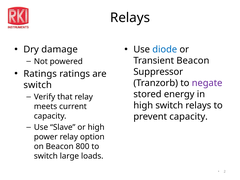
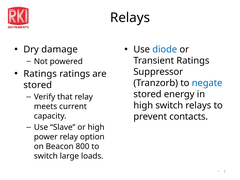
Transient Beacon: Beacon -> Ratings (193, 61)
negate colour: purple -> blue (207, 83)
switch: switch -> stored (38, 85)
prevent capacity: capacity -> contacts (189, 117)
